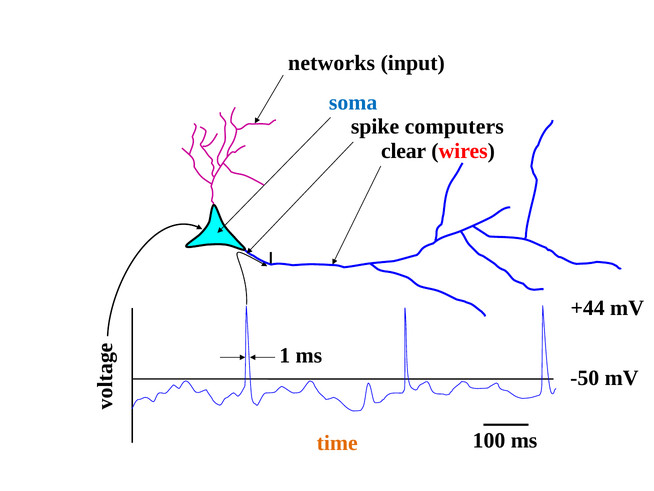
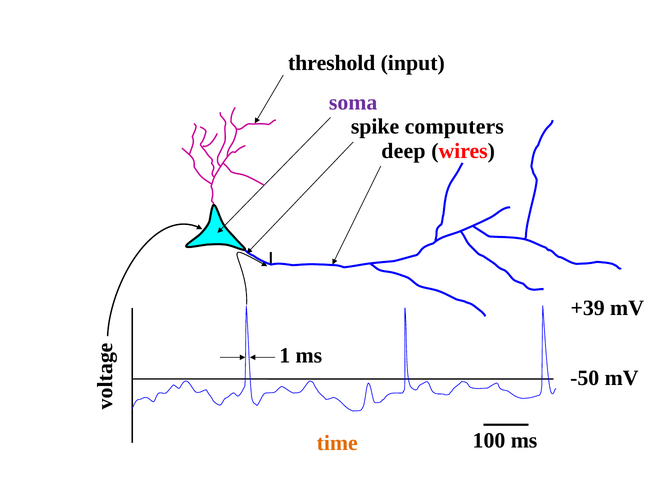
networks: networks -> threshold (332, 63)
soma colour: blue -> purple (353, 102)
clear: clear -> deep (403, 151)
+44: +44 -> +39 (588, 308)
